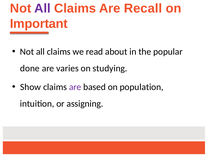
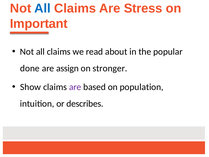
All colour: purple -> blue (42, 8)
Recall: Recall -> Stress (143, 8)
varies: varies -> assign (67, 68)
studying: studying -> stronger (110, 68)
assigning: assigning -> describes (85, 104)
